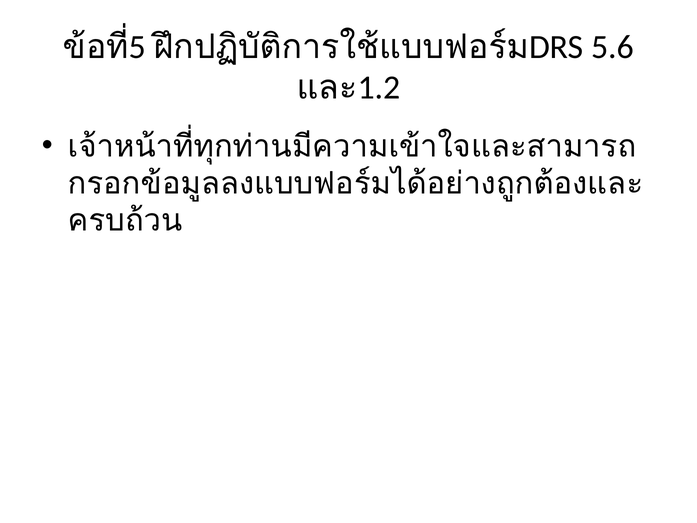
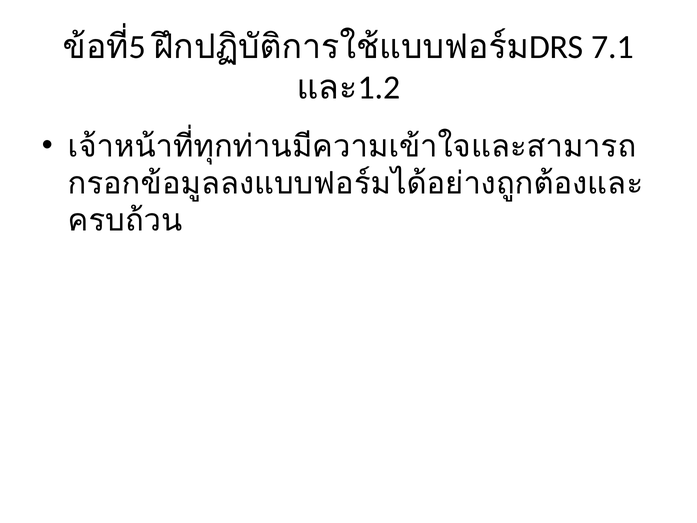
5.6: 5.6 -> 7.1 (612, 47)
